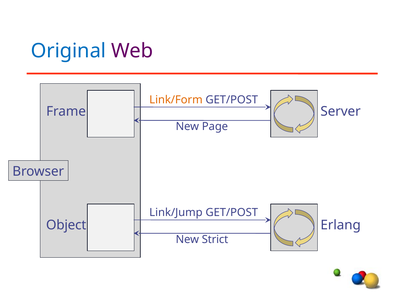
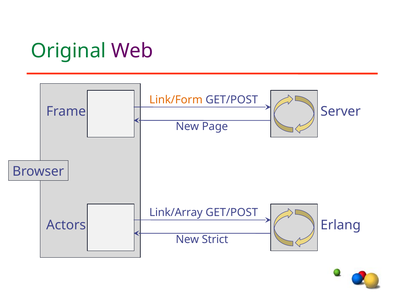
Original colour: blue -> green (68, 51)
Link/Jump: Link/Jump -> Link/Array (176, 212)
Object: Object -> Actors (66, 225)
